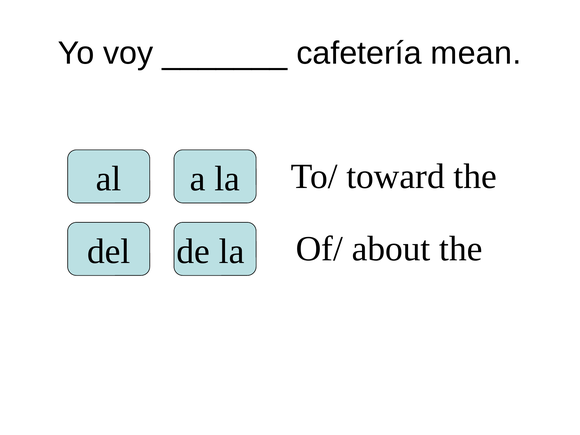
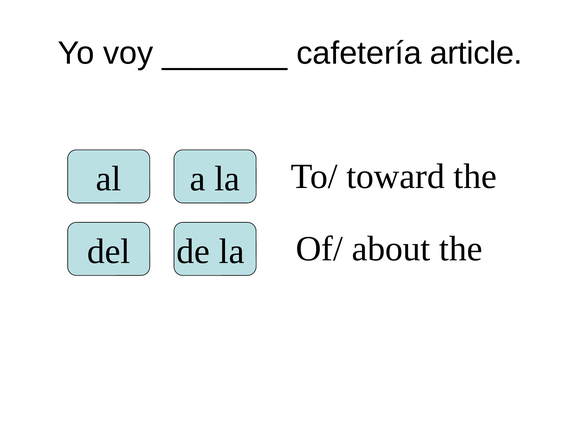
mean: mean -> article (476, 53)
